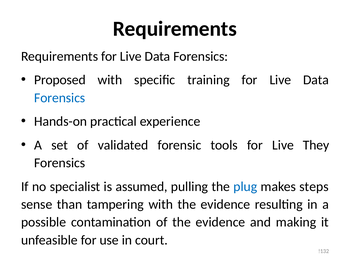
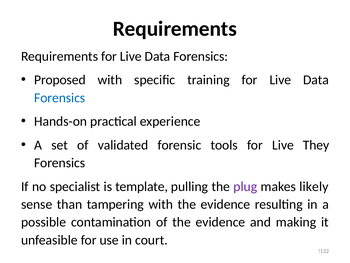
assumed: assumed -> template (142, 186)
plug colour: blue -> purple (245, 186)
steps: steps -> likely (314, 186)
